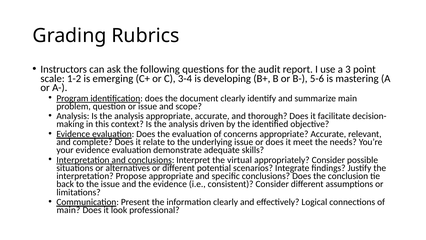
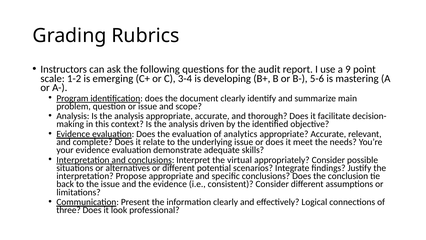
3: 3 -> 9 (348, 69)
concerns: concerns -> analytics (240, 134)
main: main -> three (69, 210)
